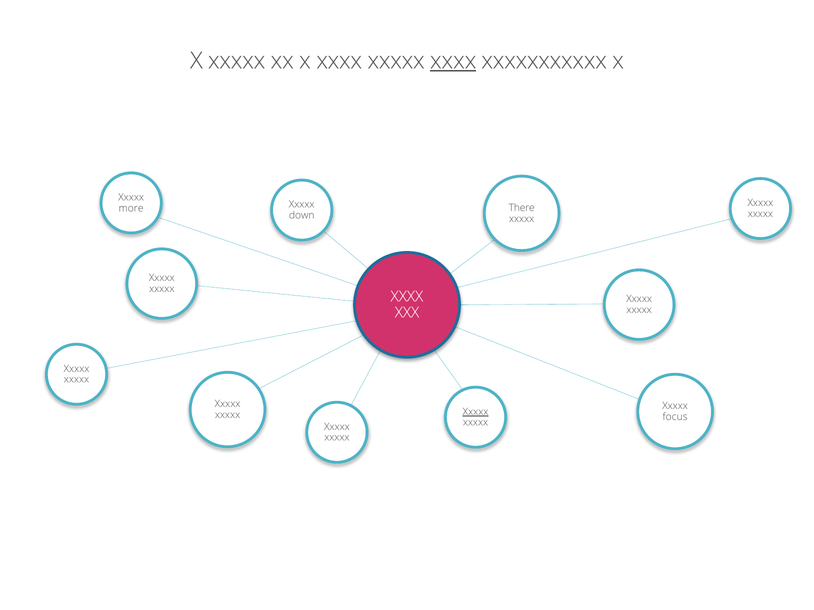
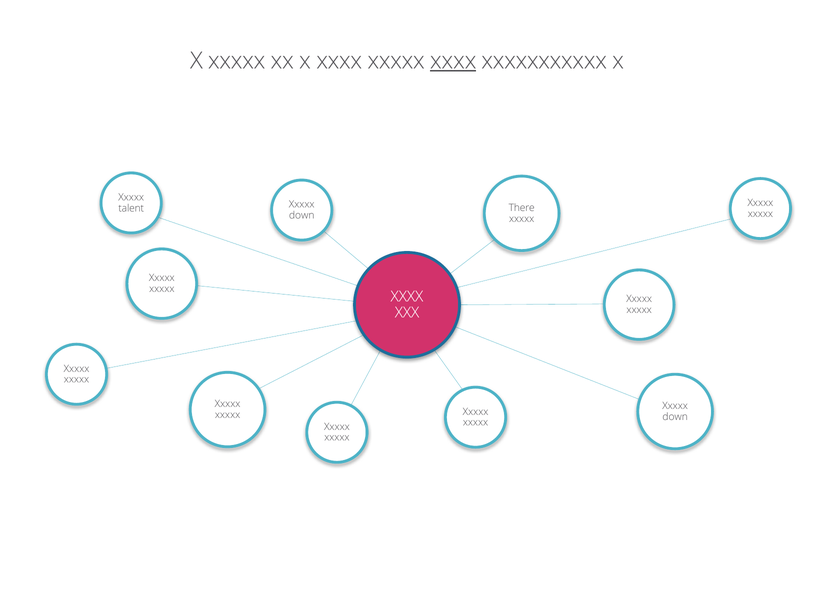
more: more -> talent (131, 208)
Xxxxx underline: present -> none (476, 412)
focus: focus -> down (675, 417)
